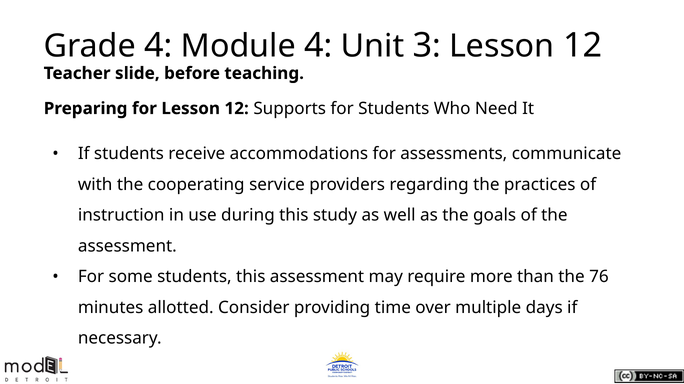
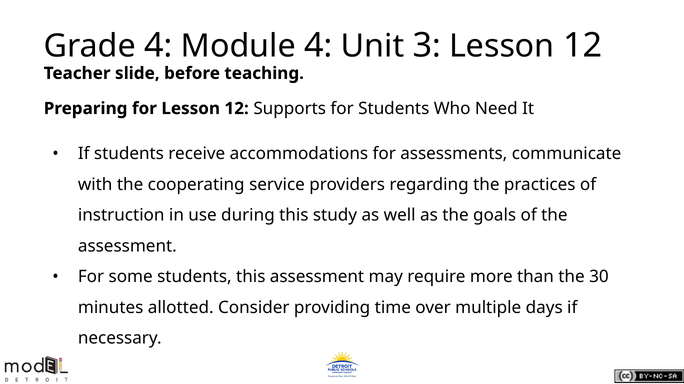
76: 76 -> 30 (599, 277)
